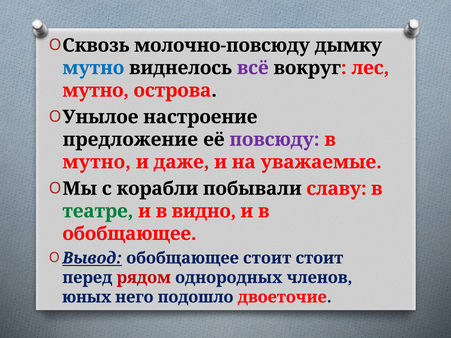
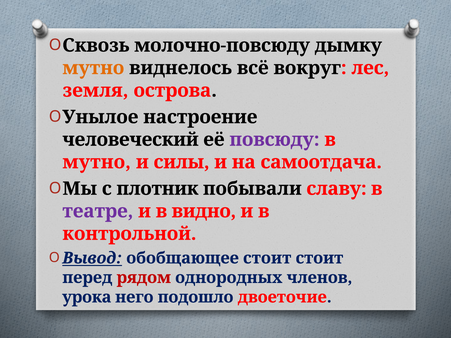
мутно colour: blue -> orange (93, 68)
всё colour: purple -> black (253, 68)
мутно: мутно -> земля (95, 91)
предложение: предложение -> человеческий (131, 140)
даже: даже -> силы (182, 162)
уважаемые: уважаемые -> самоотдача (321, 162)
корабли: корабли -> плотник (157, 189)
театре colour: green -> purple (98, 211)
обобщающее: обобщающее -> контрольной (129, 234)
юных: юных -> урока (87, 297)
